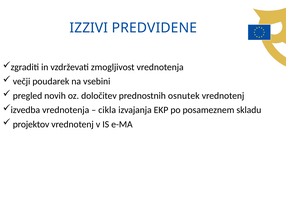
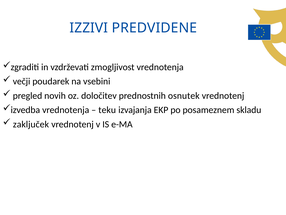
cikla: cikla -> teku (107, 110)
projektov: projektov -> zaključek (31, 124)
